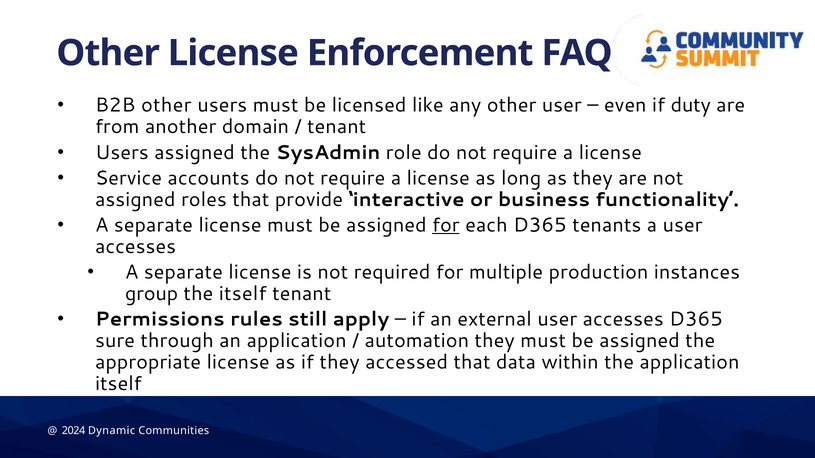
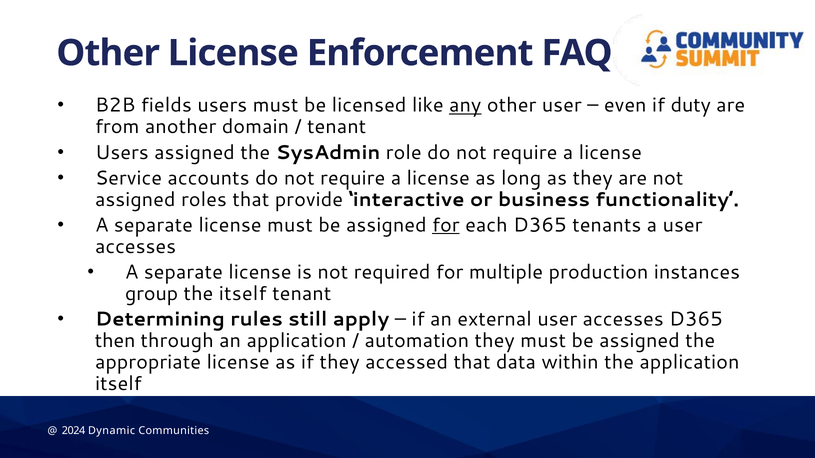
B2B other: other -> fields (166, 105)
any underline: none -> present (465, 105)
Permissions: Permissions -> Determining (160, 319)
sure: sure -> then (115, 341)
